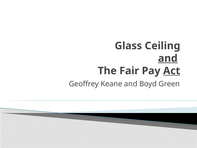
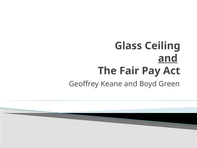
Act underline: present -> none (172, 71)
